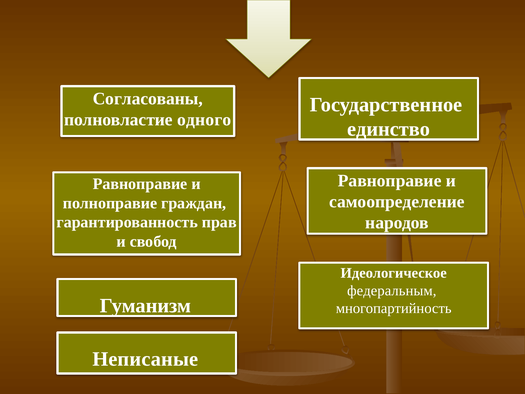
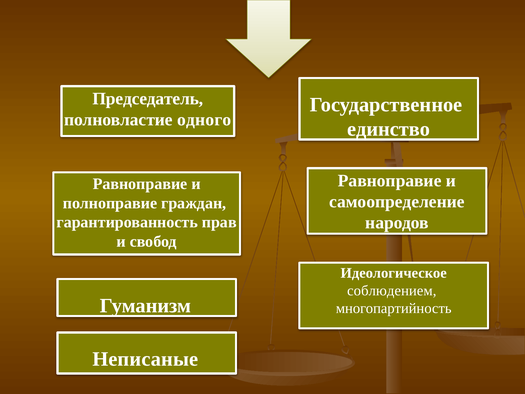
Согласованы: Согласованы -> Председатель (148, 99)
федеральным: федеральным -> соблюдением (392, 291)
